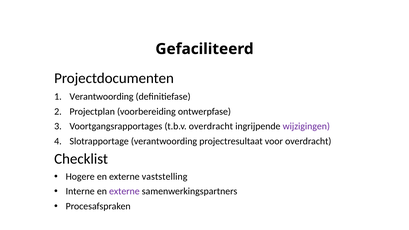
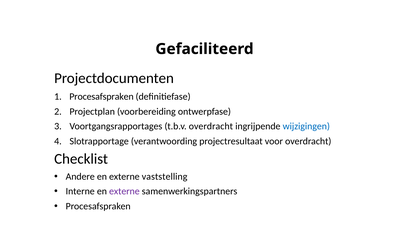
Verantwoording: Verantwoording -> Procesafspraken (102, 97)
wijzigingen colour: purple -> blue (306, 126)
Hogere: Hogere -> Andere (80, 177)
